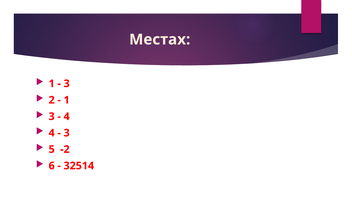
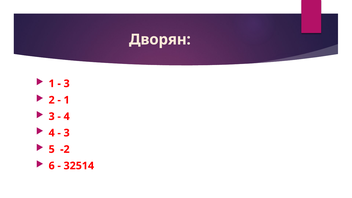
Местах: Местах -> Дворян (160, 39)
